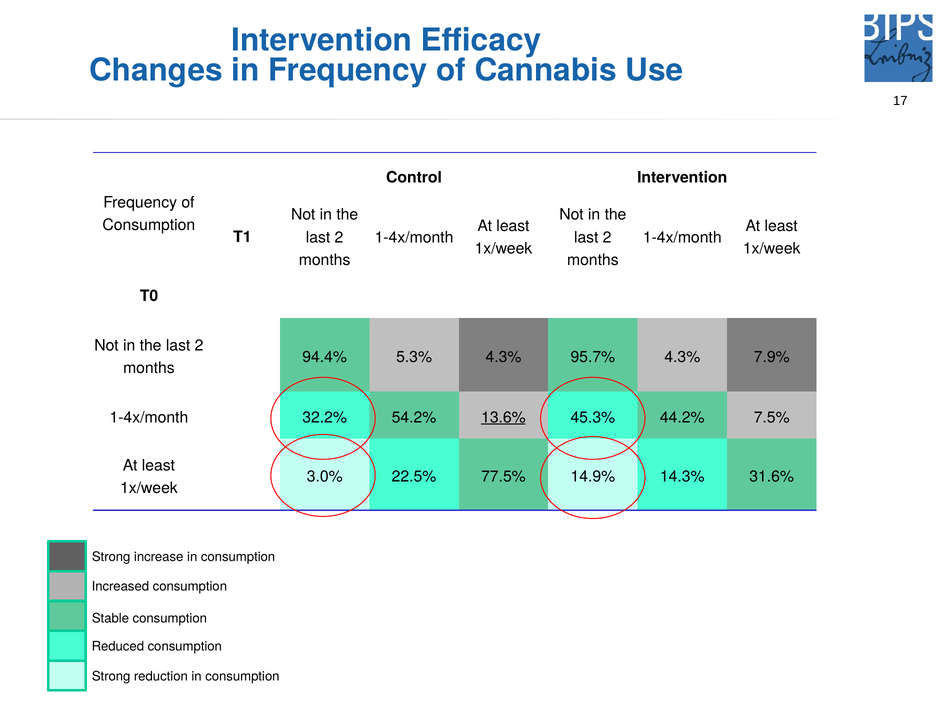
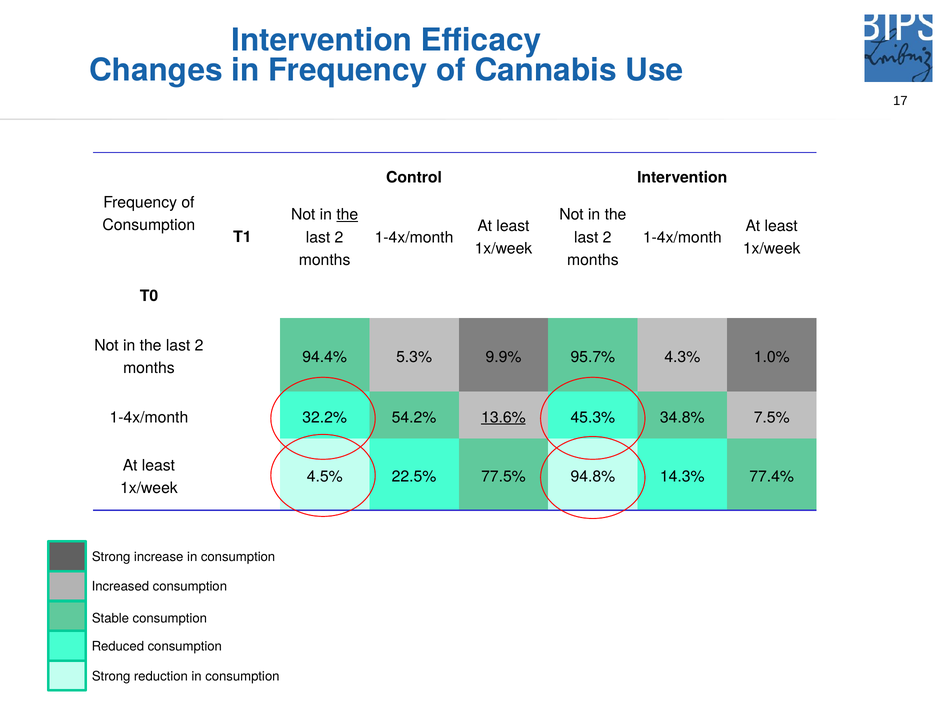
the underline: none -> present (347, 215)
5.3% 4.3%: 4.3% -> 9.9% (504, 357)
7.9%: 7.9% -> 1.0% (772, 357)
44.2%: 44.2% -> 34.8% (682, 417)
3.0%: 3.0% -> 4.5% (325, 477)
14.9%: 14.9% -> 94.8% (593, 477)
31.6%: 31.6% -> 77.4% (772, 477)
